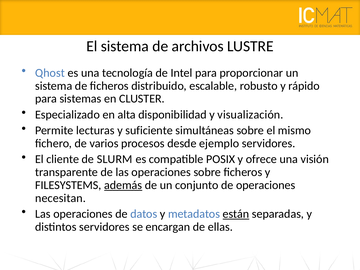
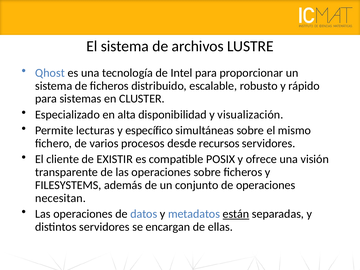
suficiente: suficiente -> específico (149, 130)
ejemplo: ejemplo -> recursos (219, 143)
SLURM: SLURM -> EXISTIR (115, 159)
además underline: present -> none (123, 185)
